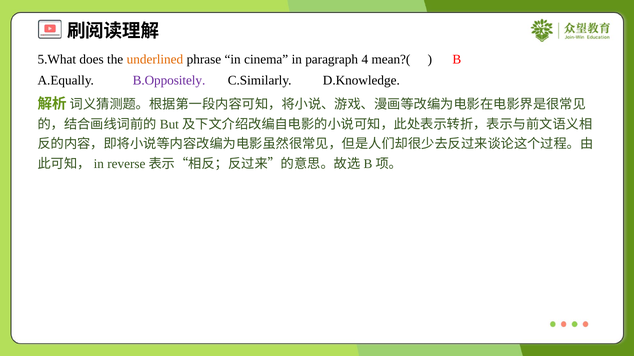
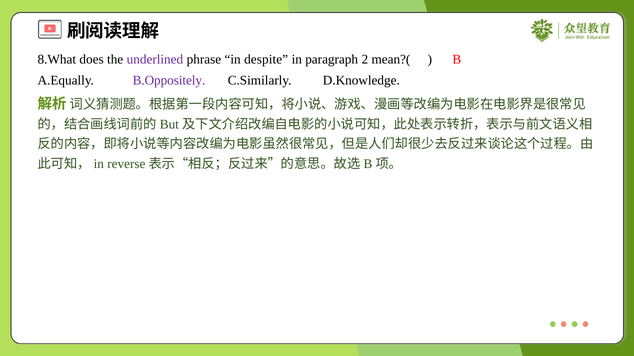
5.What: 5.What -> 8.What (57, 59)
underlined colour: orange -> purple (155, 59)
cinema: cinema -> despite (266, 59)
4: 4 -> 2 (365, 59)
